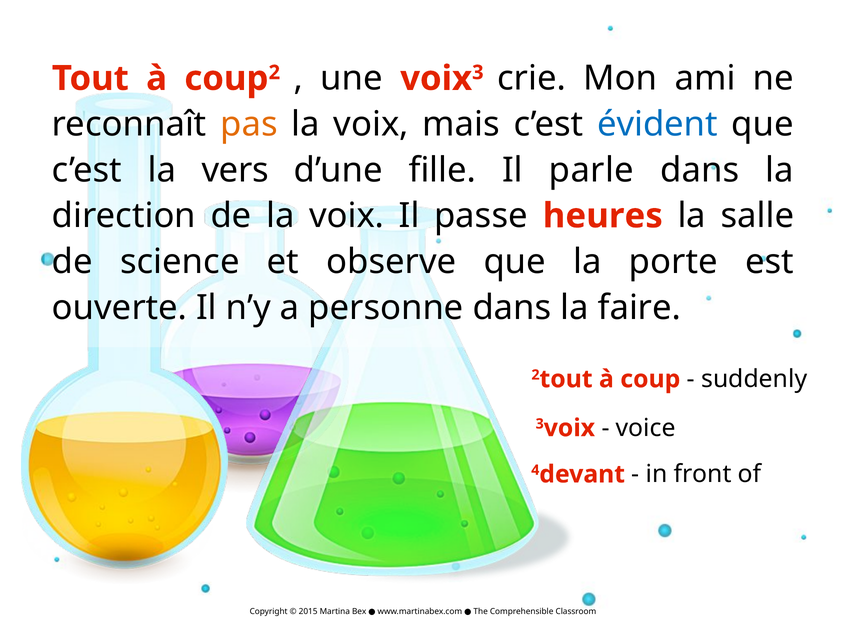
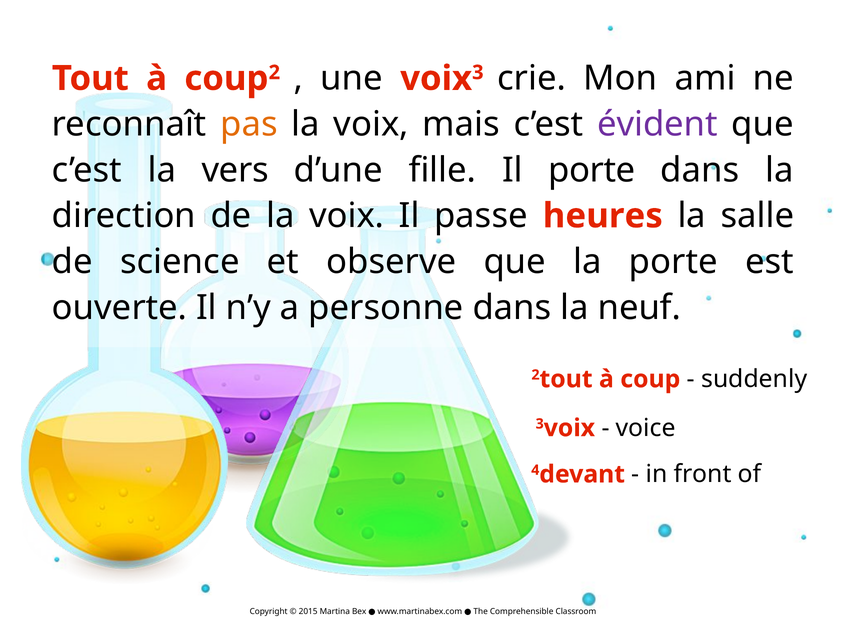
évident colour: blue -> purple (657, 124)
Il parle: parle -> porte (592, 170)
faire: faire -> neuf (639, 307)
